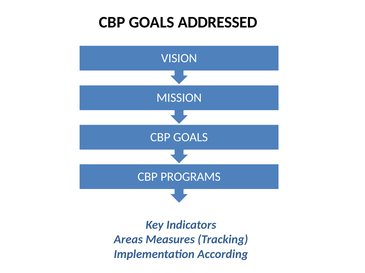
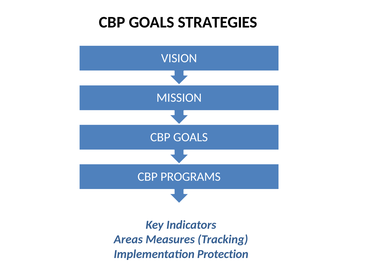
ADDRESSED: ADDRESSED -> STRATEGIES (218, 22)
According: According -> Protection (223, 255)
